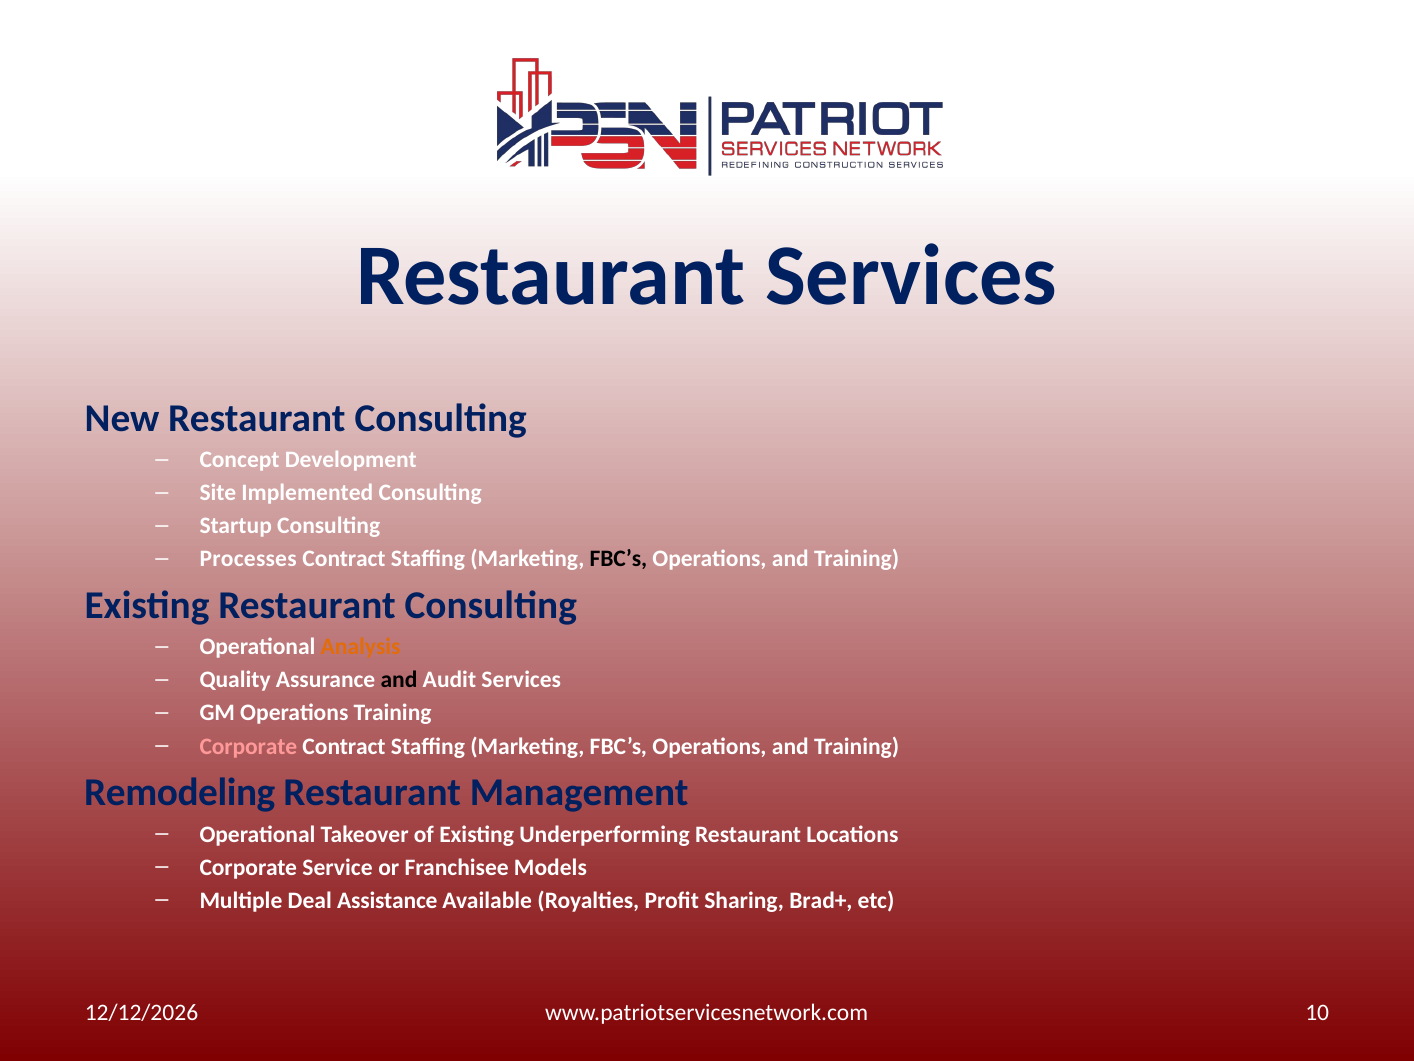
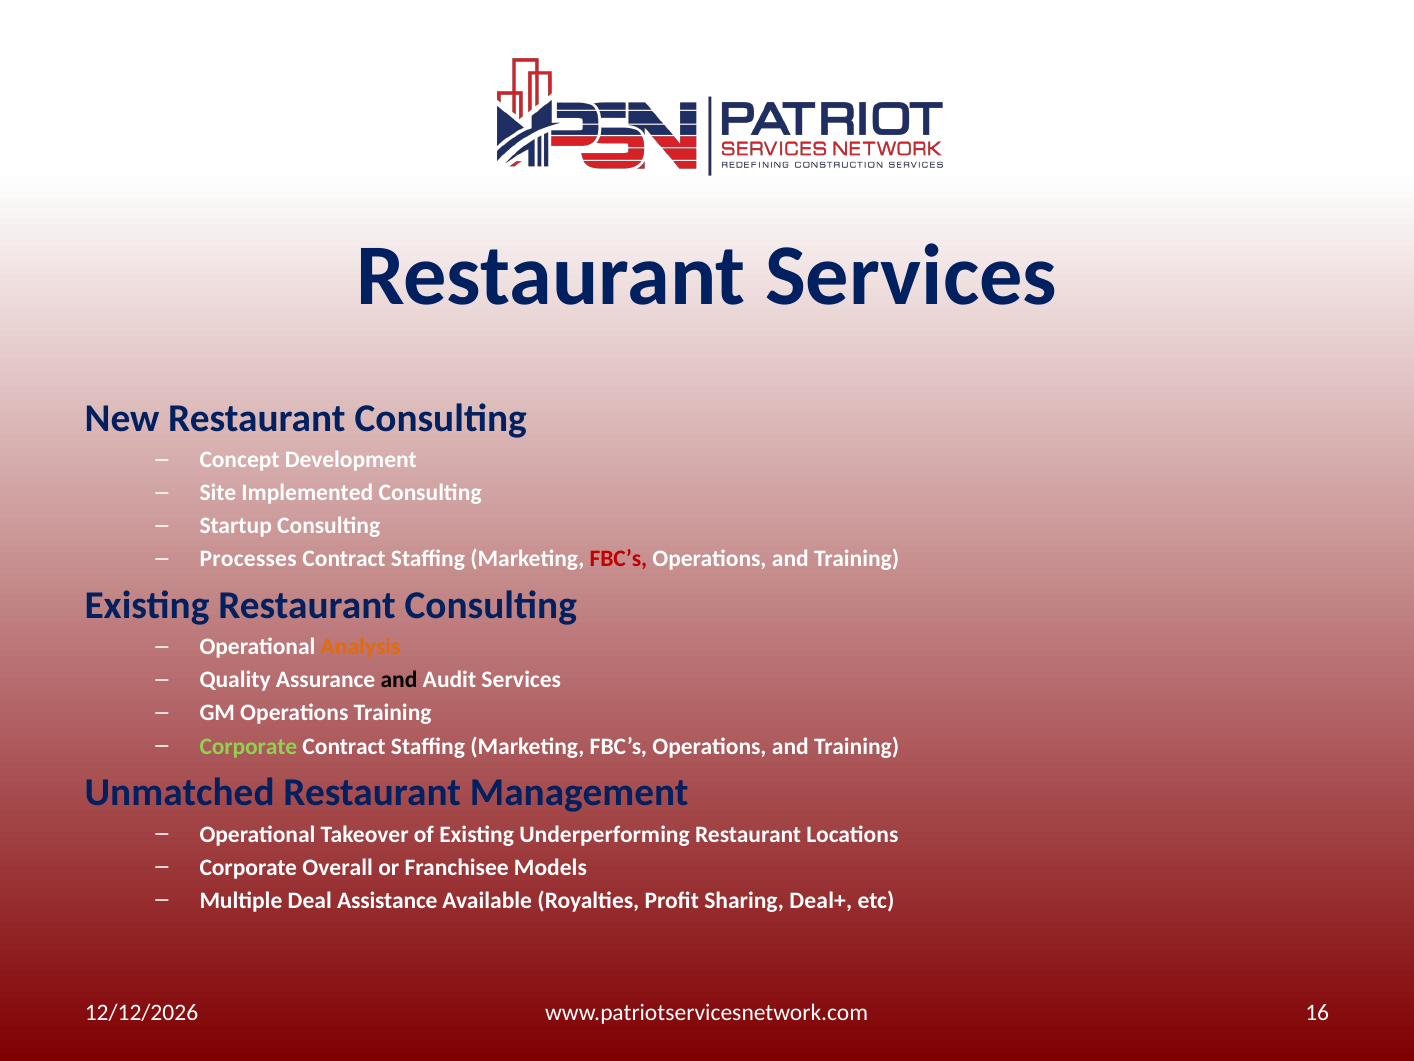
FBC’s colour: black -> red (618, 559)
Corporate colour: pink -> light green (248, 746)
Remodeling: Remodeling -> Unmatched (180, 793)
Service: Service -> Overall (338, 867)
Brad+: Brad+ -> Deal+ (821, 900)
10: 10 -> 16 (1317, 1013)
